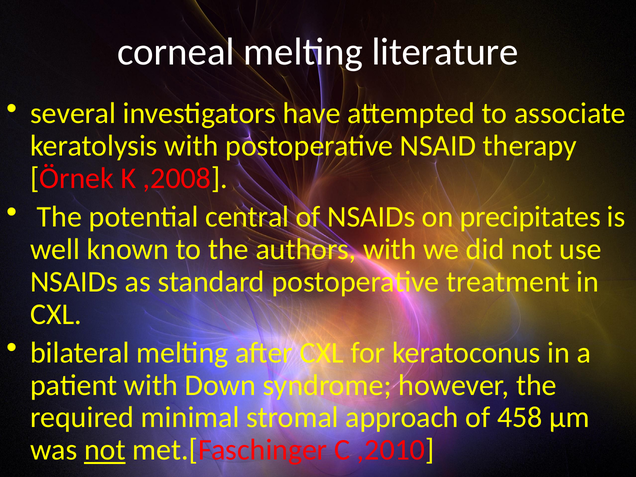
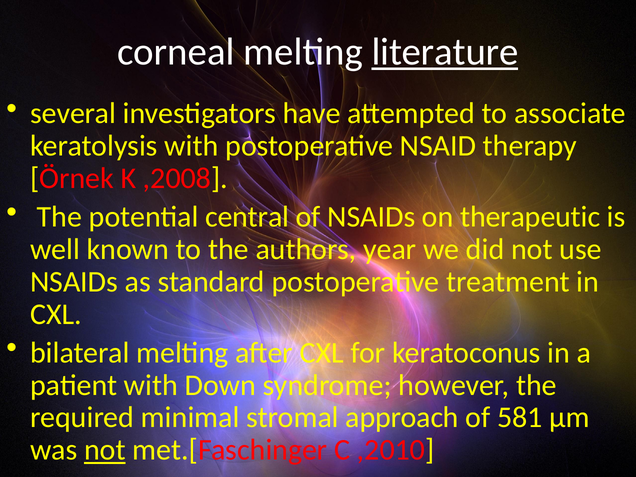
literature underline: none -> present (445, 52)
precipitates: precipitates -> therapeutic (530, 217)
authors with: with -> year (390, 249)
458: 458 -> 581 (520, 418)
